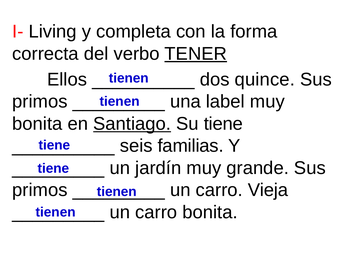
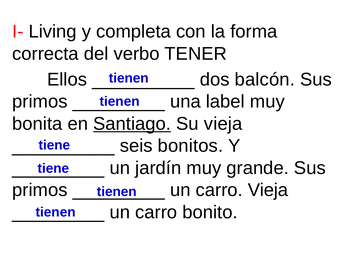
TENER underline: present -> none (196, 54)
quince: quince -> balcón (265, 79)
Su tiene: tiene -> vieja (223, 124)
familias: familias -> bonitos (190, 146)
carro bonita: bonita -> bonito (210, 212)
